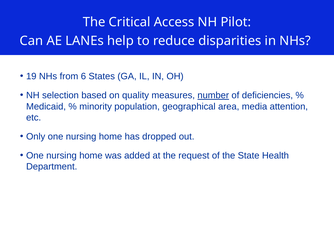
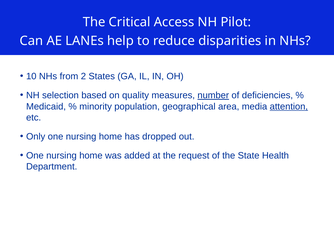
19: 19 -> 10 (31, 77)
6: 6 -> 2 (83, 77)
attention underline: none -> present (289, 107)
